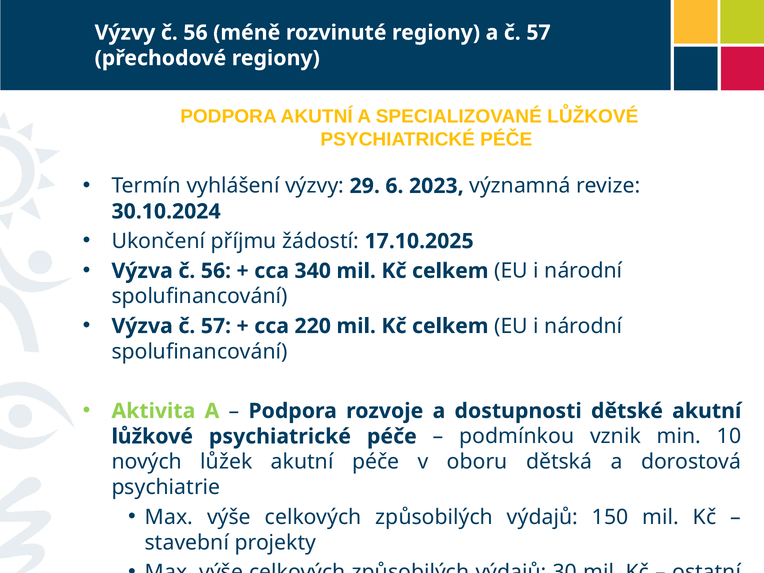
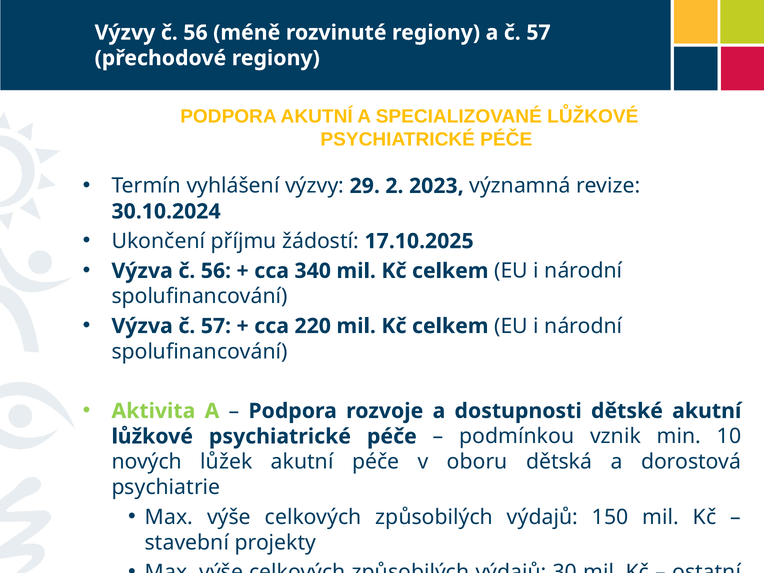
6: 6 -> 2 (394, 186)
